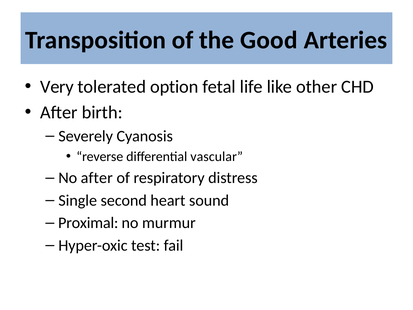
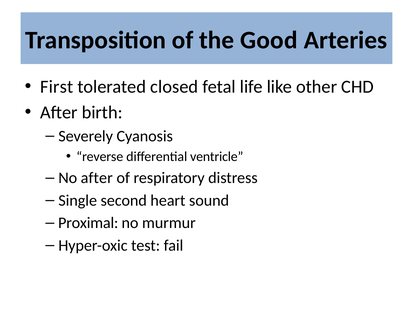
Very: Very -> First (57, 87)
option: option -> closed (174, 87)
vascular: vascular -> ventricle (217, 157)
